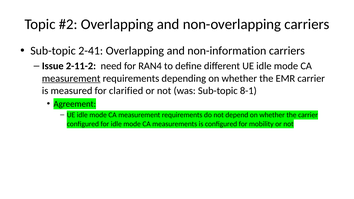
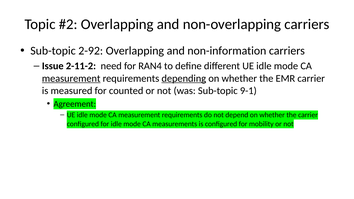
2-41: 2-41 -> 2-92 (91, 51)
depending underline: none -> present (184, 78)
clarified: clarified -> counted (126, 91)
8-1: 8-1 -> 9-1 (248, 91)
